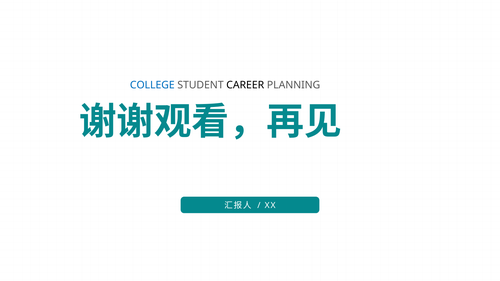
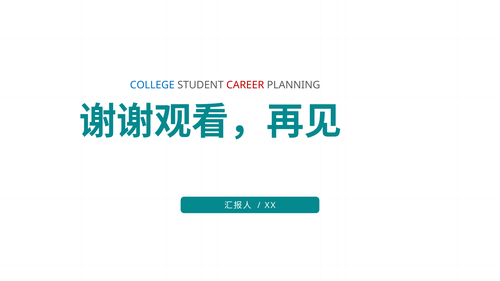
CAREER colour: black -> red (245, 85)
